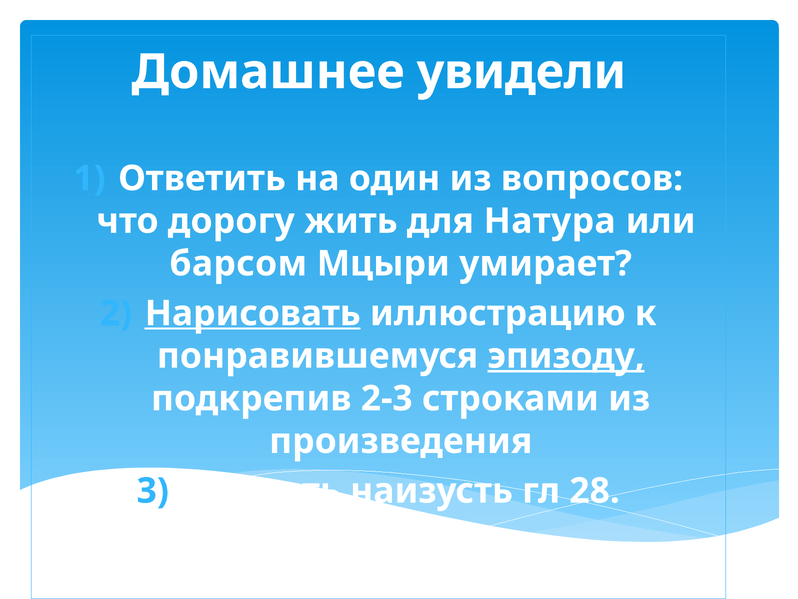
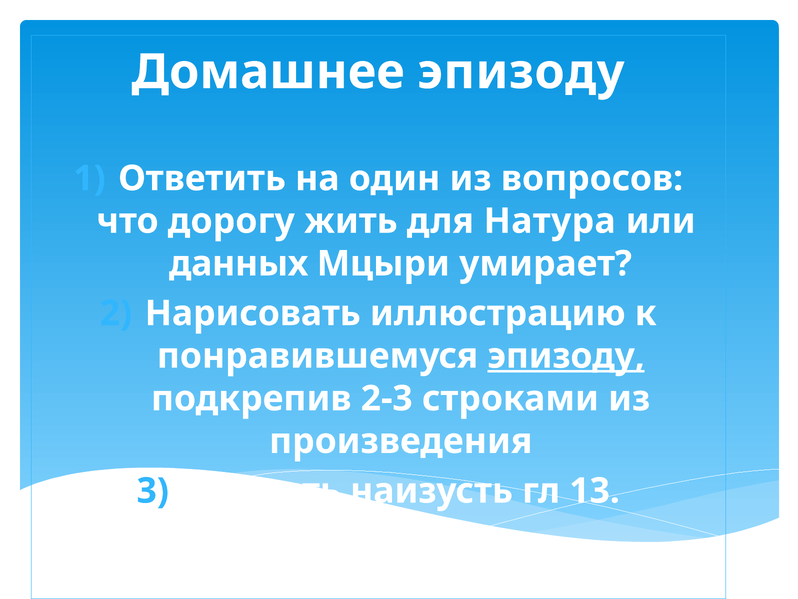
Домашнее увидели: увидели -> эпизоду (521, 72)
барсом: барсом -> данных (239, 263)
Нарисовать underline: present -> none (253, 313)
28: 28 -> 13 (595, 491)
